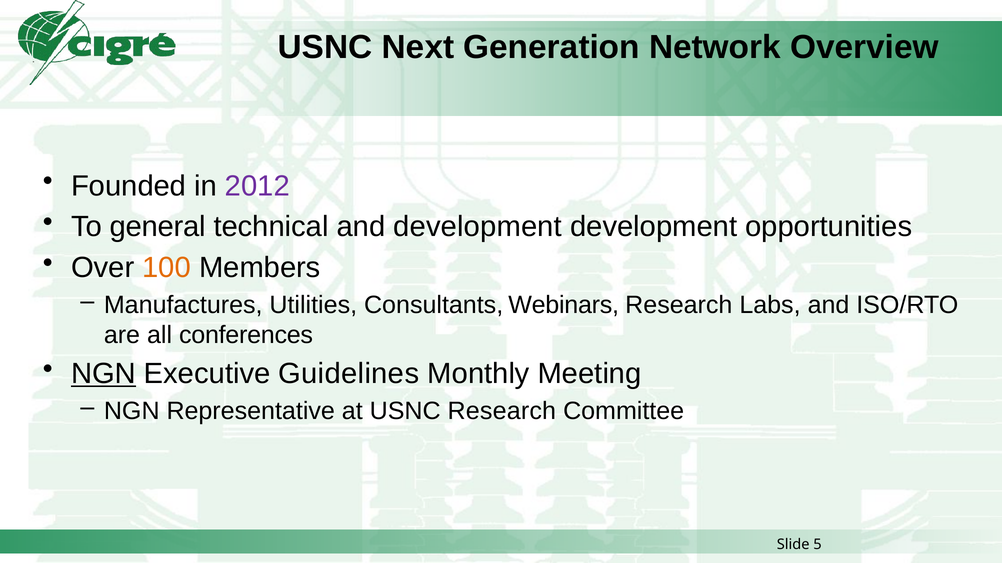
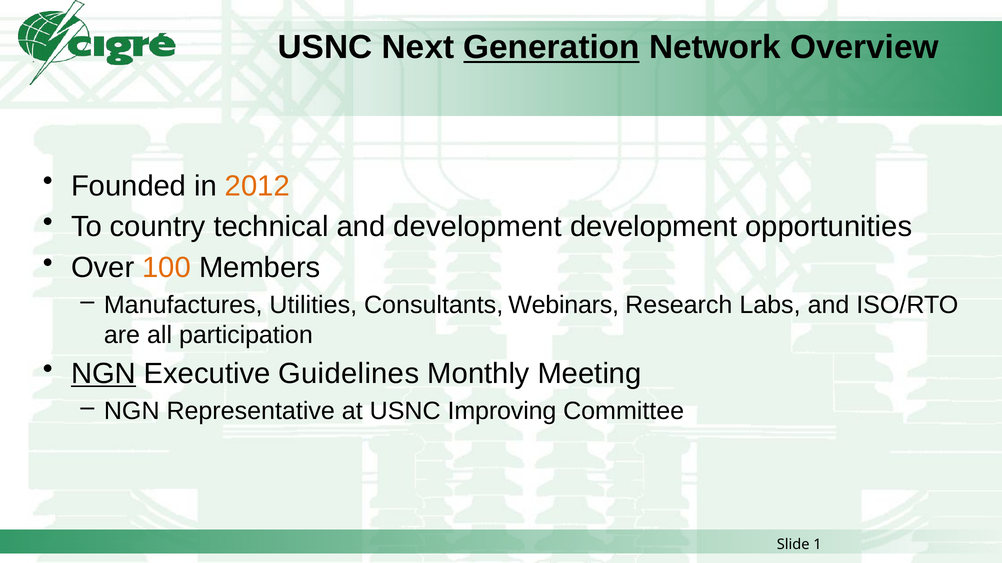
Generation underline: none -> present (552, 48)
2012 colour: purple -> orange (257, 186)
general: general -> country (158, 227)
conferences: conferences -> participation (246, 335)
USNC Research: Research -> Improving (502, 411)
5: 5 -> 1 (818, 545)
